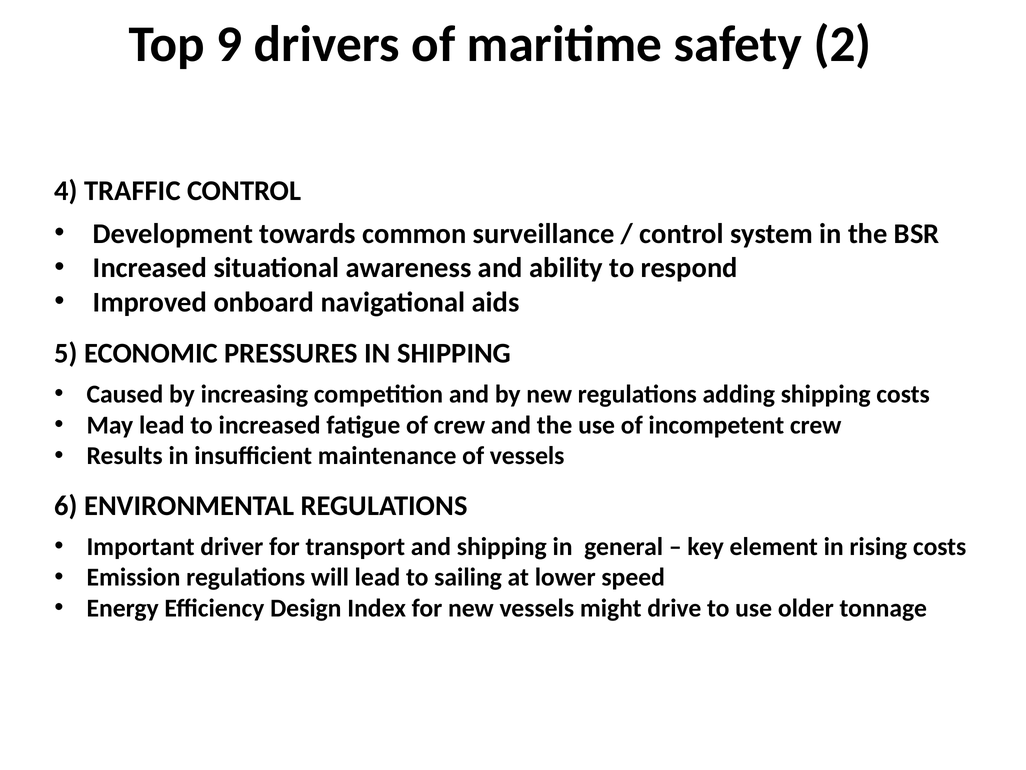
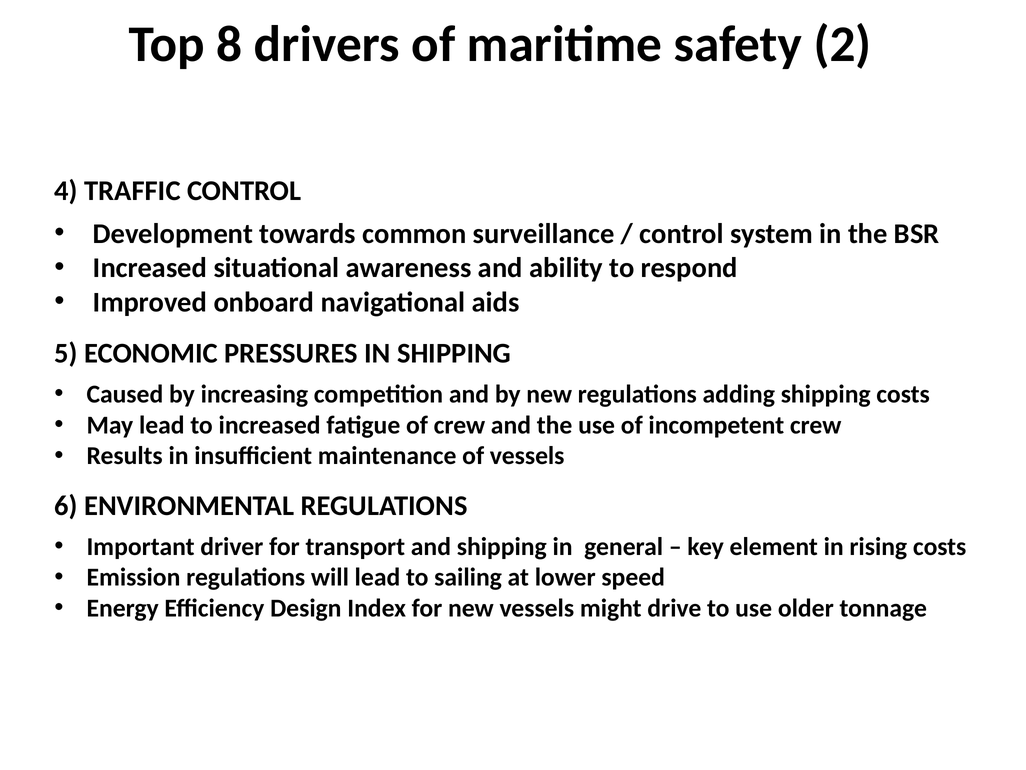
9: 9 -> 8 (229, 44)
